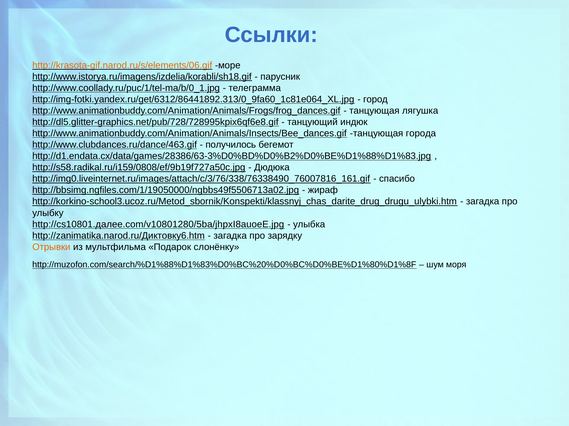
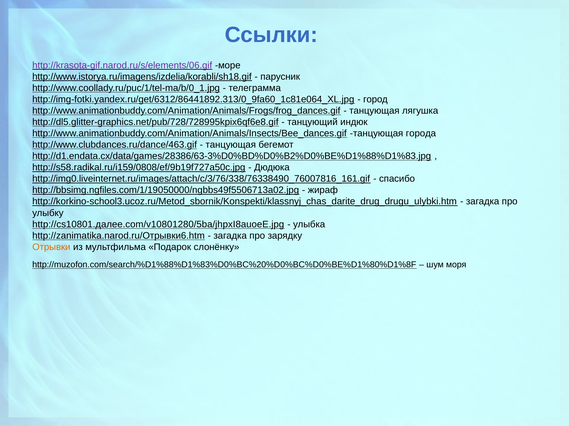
http://krasota-gif.narod.ru/s/elements/06.gif colour: orange -> purple (122, 65)
получилось: получилось -> танцующая (231, 145)
http://zanimatika.narod.ru/Диктовку6.htm: http://zanimatika.narod.ru/Диктовку6.htm -> http://zanimatika.narod.ru/Отрывки6.htm (119, 236)
